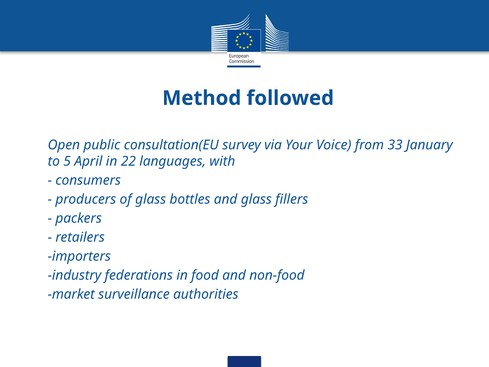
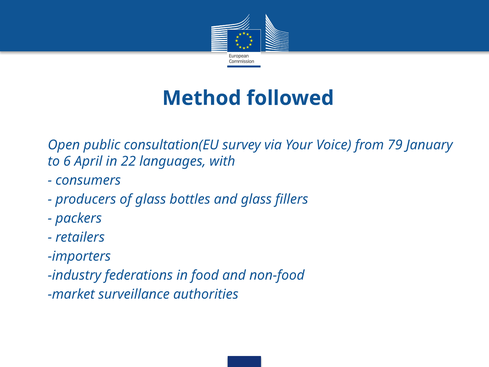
33: 33 -> 79 (395, 145)
5: 5 -> 6 (67, 161)
